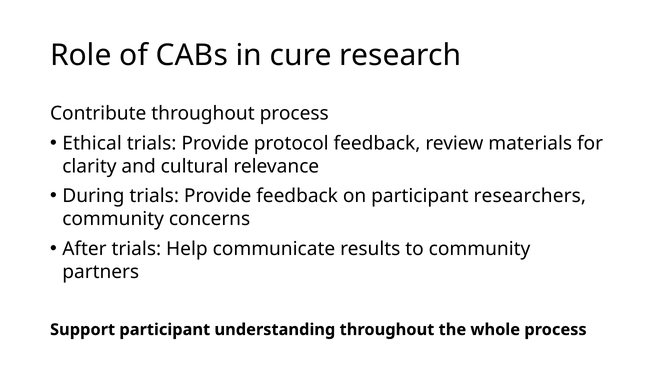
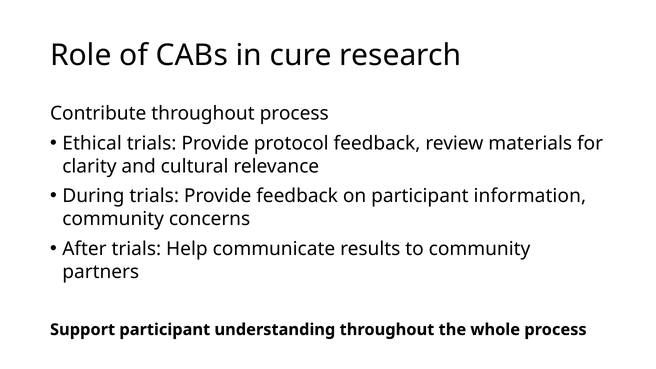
researchers: researchers -> information (530, 196)
